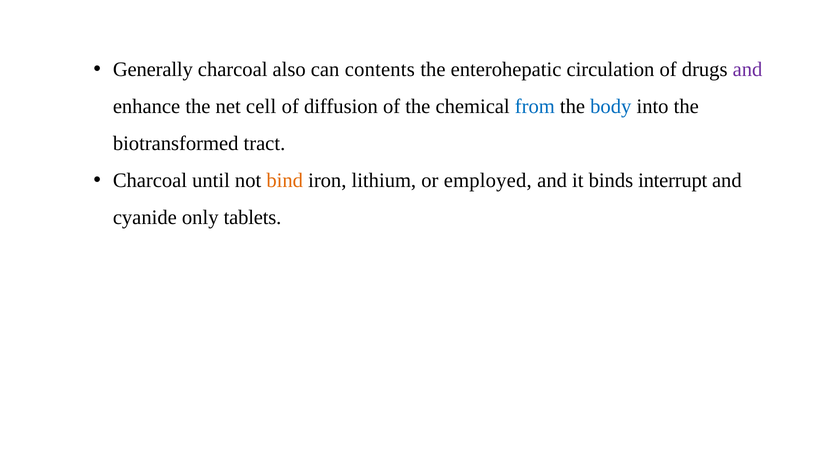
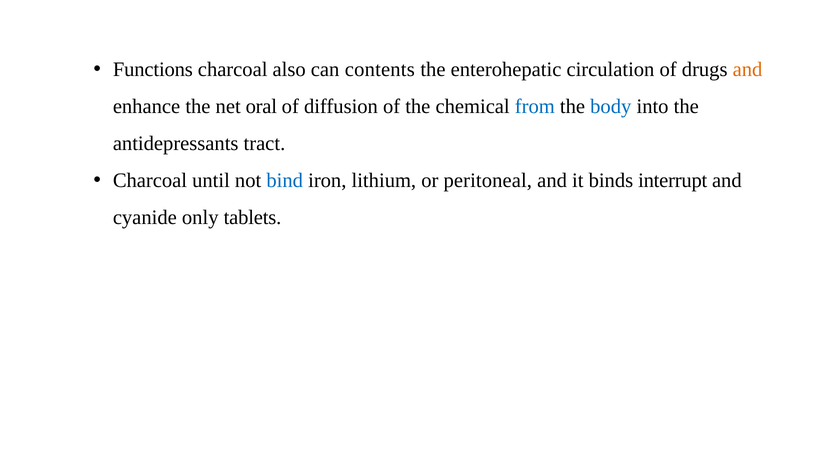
Generally: Generally -> Functions (153, 69)
and colour: purple -> orange (748, 69)
cell: cell -> oral (261, 107)
biotransformed: biotransformed -> antidepressants (176, 144)
bind colour: orange -> blue (285, 181)
employed: employed -> peritoneal (488, 181)
